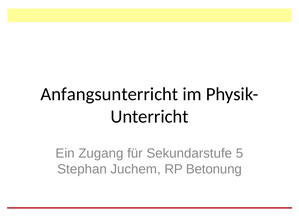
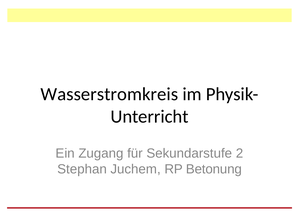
Anfangsunterricht: Anfangsunterricht -> Wasserstromkreis (109, 94)
5: 5 -> 2 (240, 153)
